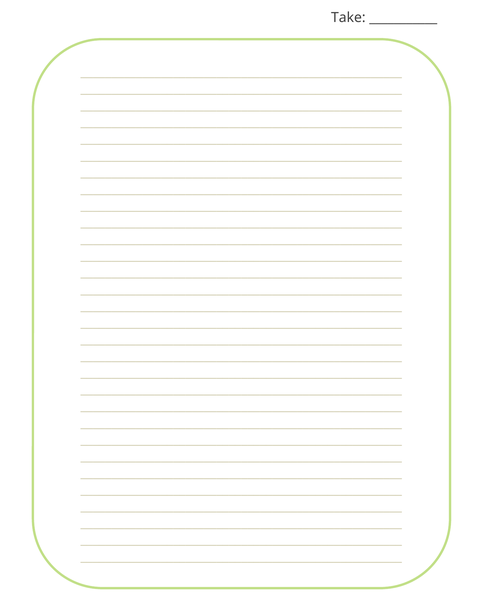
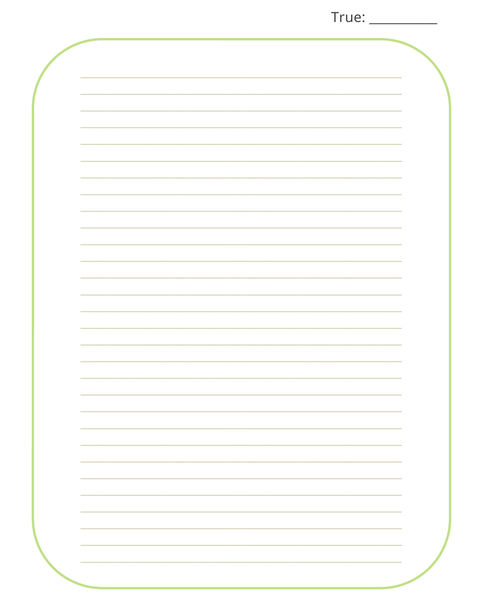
Take: Take -> True (348, 18)
